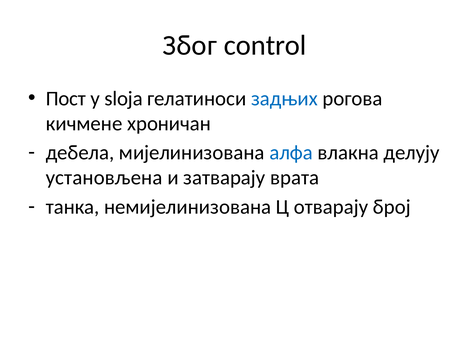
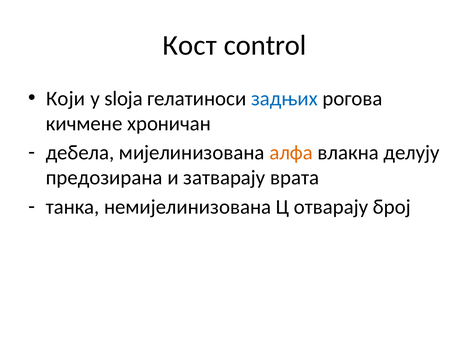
Због: Због -> Кост (190, 45)
Пост: Пост -> Који (66, 98)
алфа colour: blue -> orange (291, 153)
установљена: установљена -> предозирана (104, 178)
